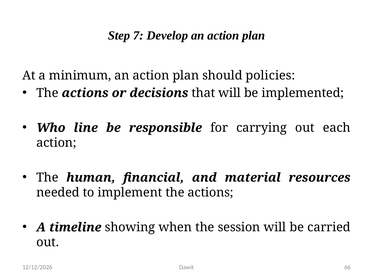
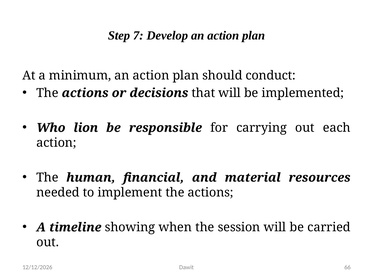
policies: policies -> conduct (271, 75)
line: line -> lion (86, 128)
